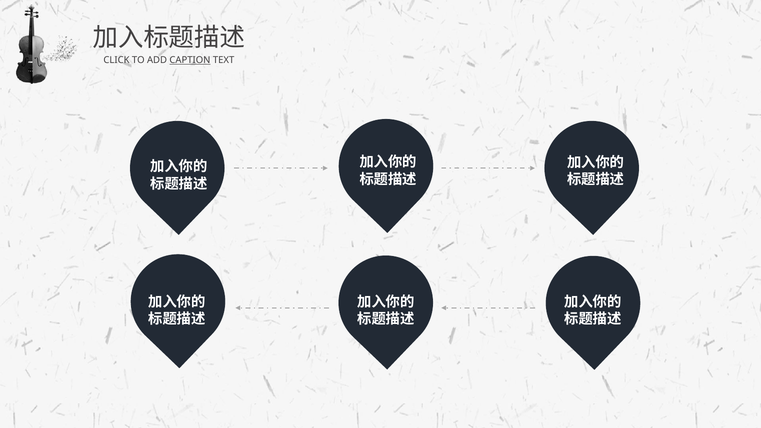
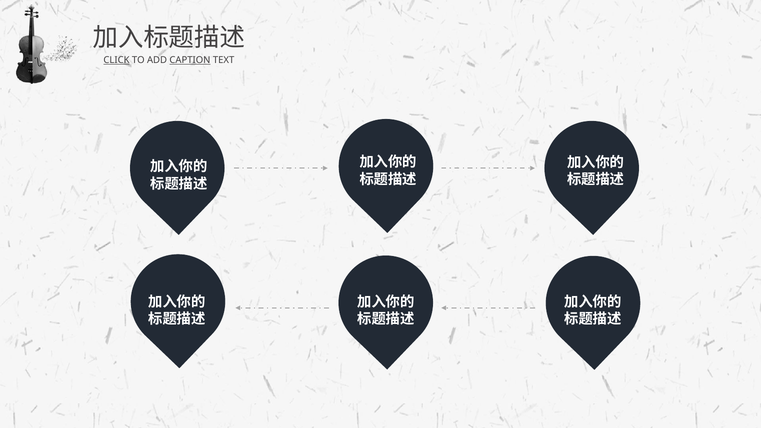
CLICK underline: none -> present (117, 60)
